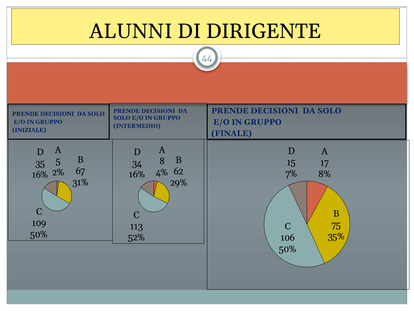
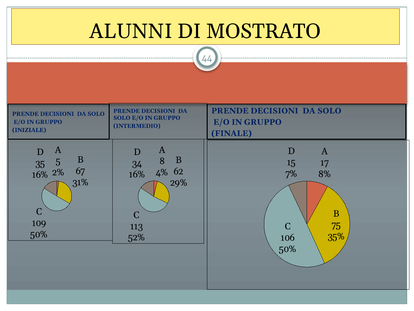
DIRIGENTE: DIRIGENTE -> MOSTRATO (264, 31)
